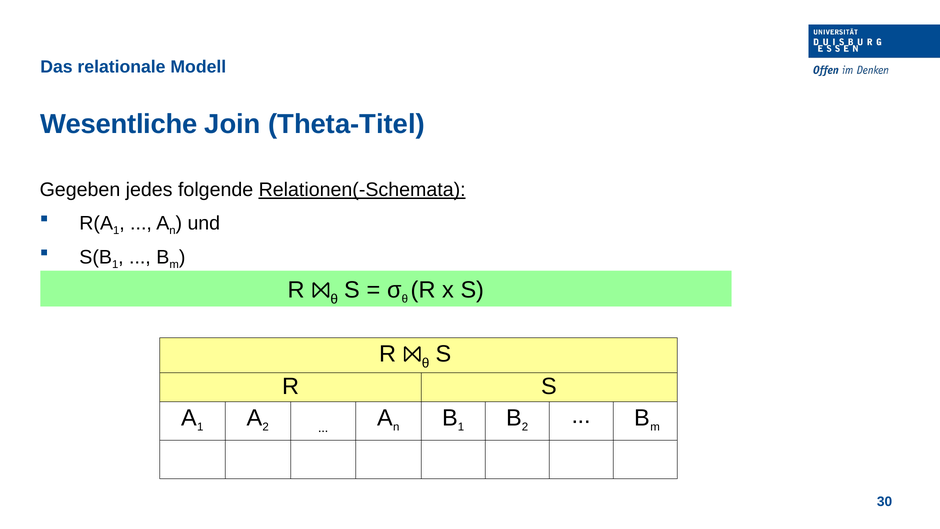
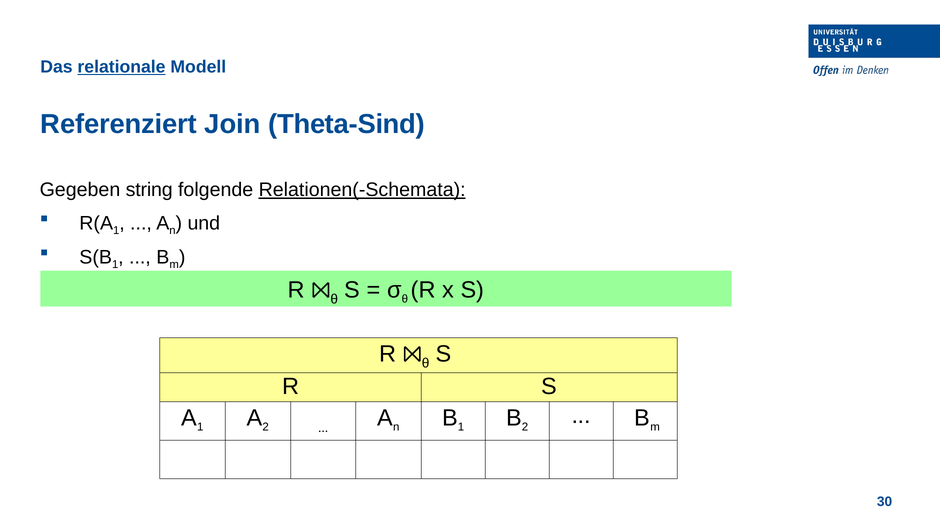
relationale underline: none -> present (122, 67)
Wesentliche: Wesentliche -> Referenziert (119, 124)
Theta-Titel: Theta-Titel -> Theta-Sind (347, 124)
jedes: jedes -> string (149, 190)
